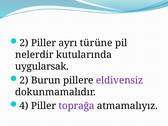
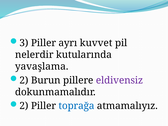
2: 2 -> 3 (24, 43)
türüne: türüne -> kuvvet (96, 43)
uygularsak: uygularsak -> yavaşlama (42, 66)
4: 4 -> 2 (24, 106)
toprağa colour: purple -> blue (77, 106)
